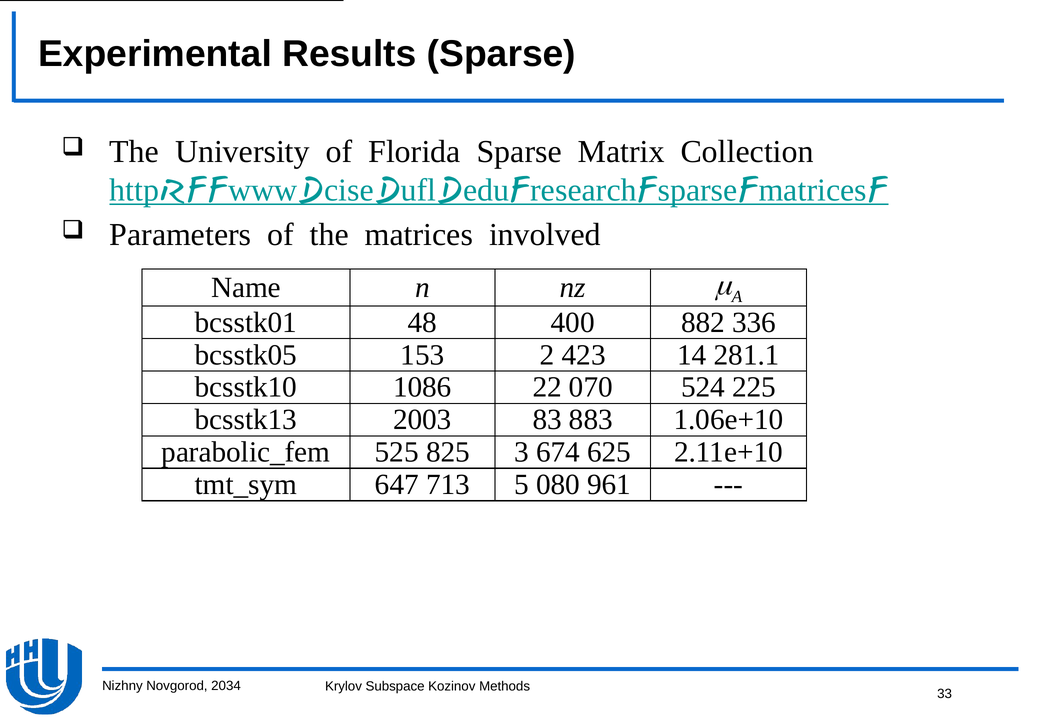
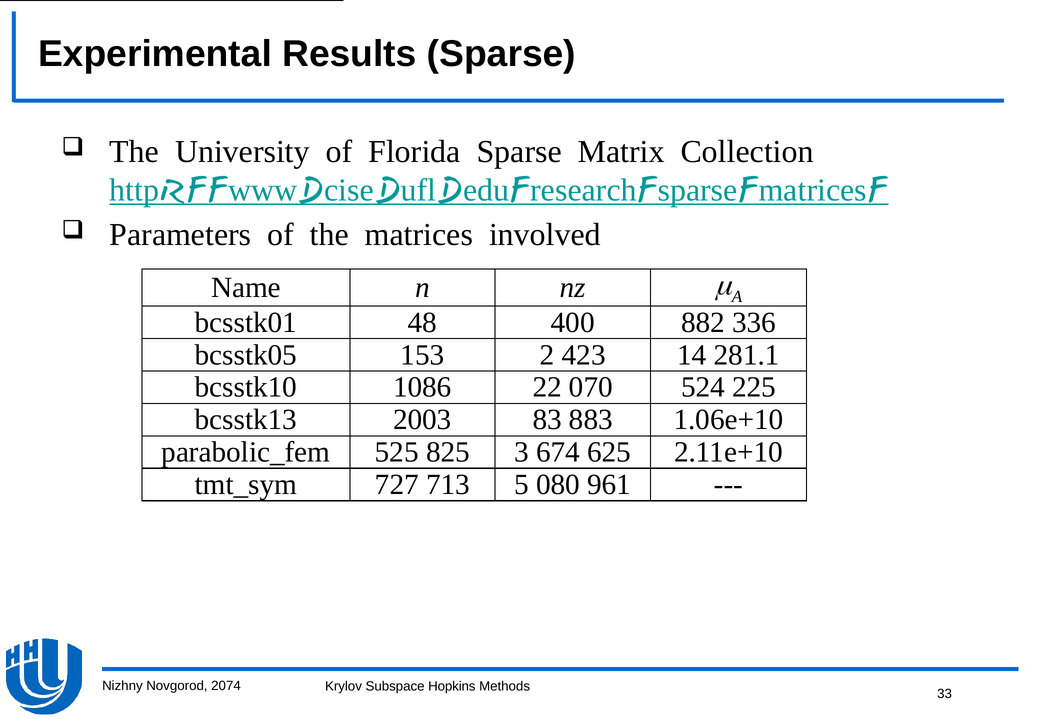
647: 647 -> 727 (397, 485)
2034: 2034 -> 2074 (226, 686)
Kozinov: Kozinov -> Hopkins (452, 686)
